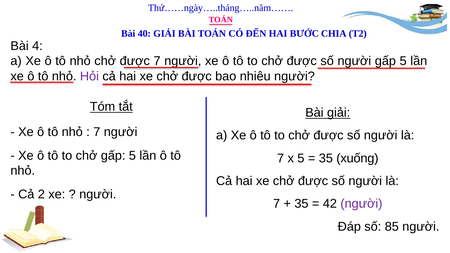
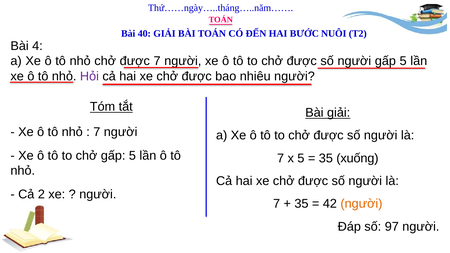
CHIA: CHIA -> NUÔI (334, 33)
người colour: purple -> orange (361, 204)
85: 85 -> 97 (392, 226)
